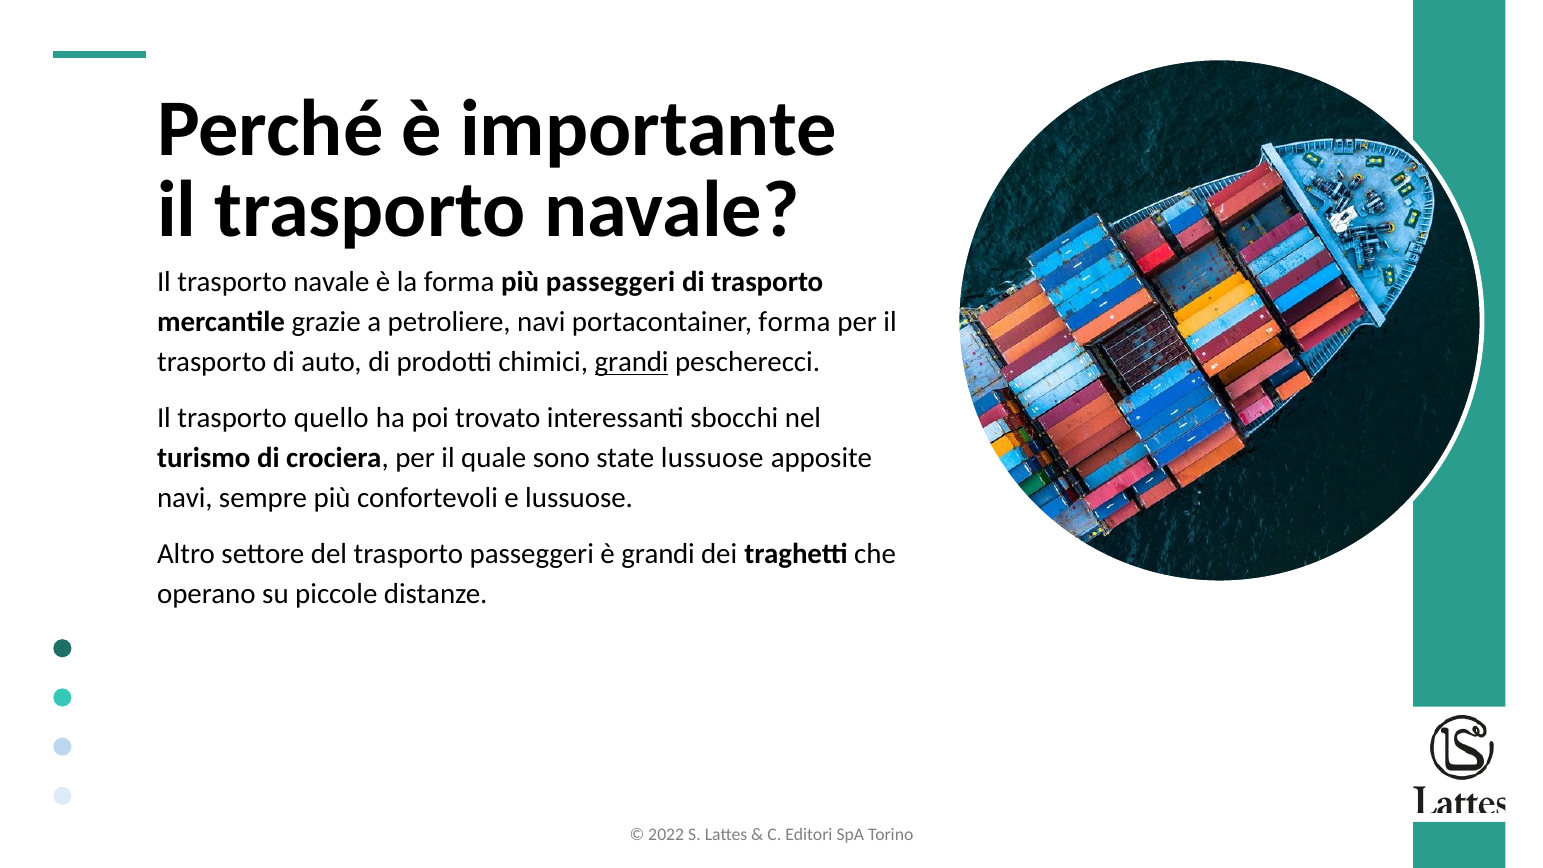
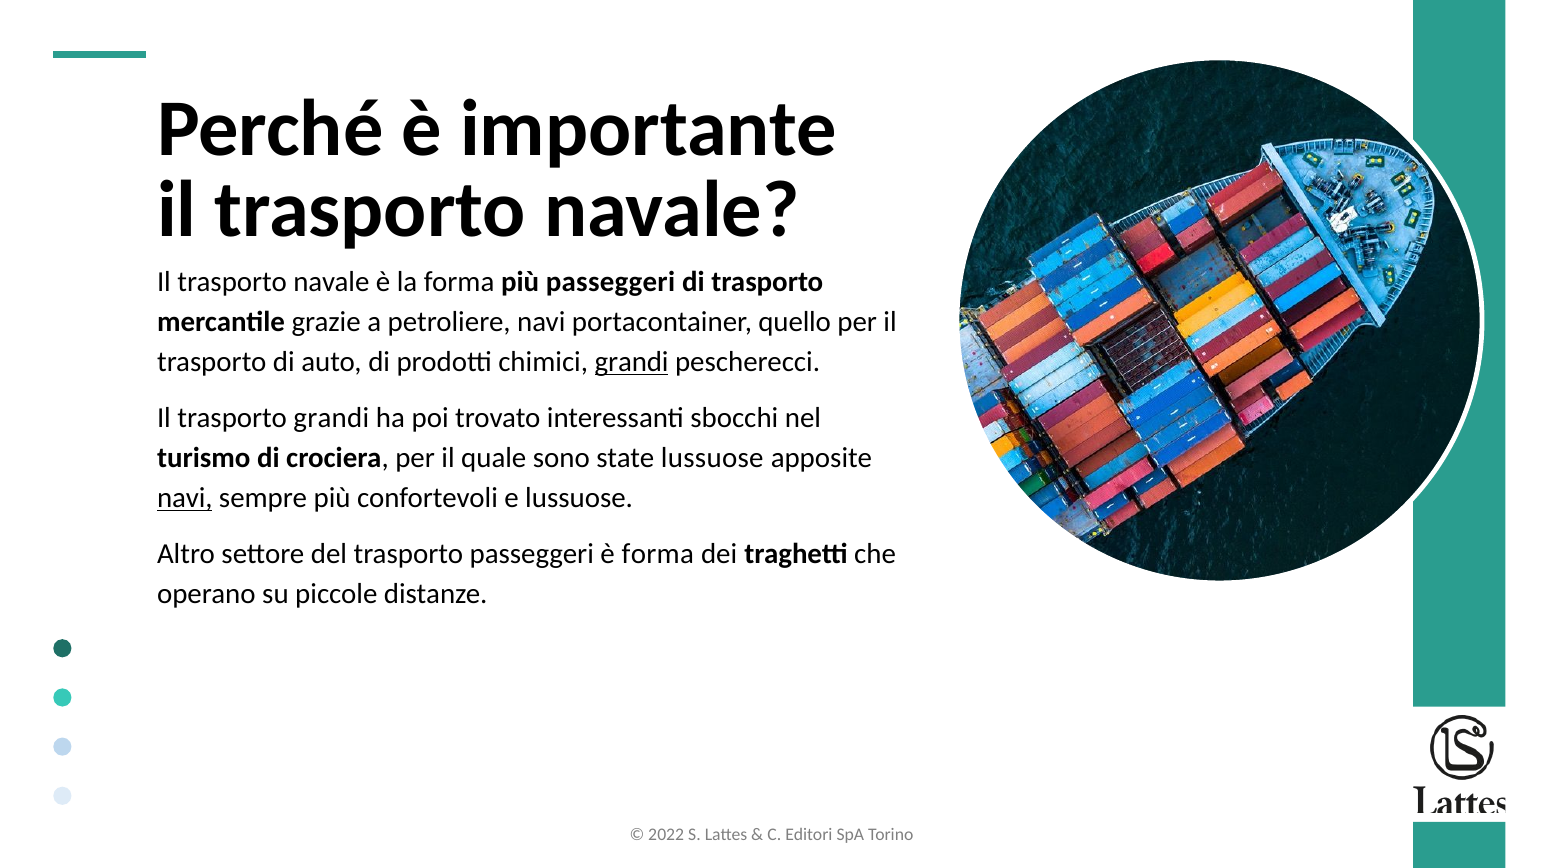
portacontainer forma: forma -> quello (795, 322)
trasporto quello: quello -> grandi (331, 418)
navi underline: none -> present (185, 498)
è grandi: grandi -> forma (658, 554)
